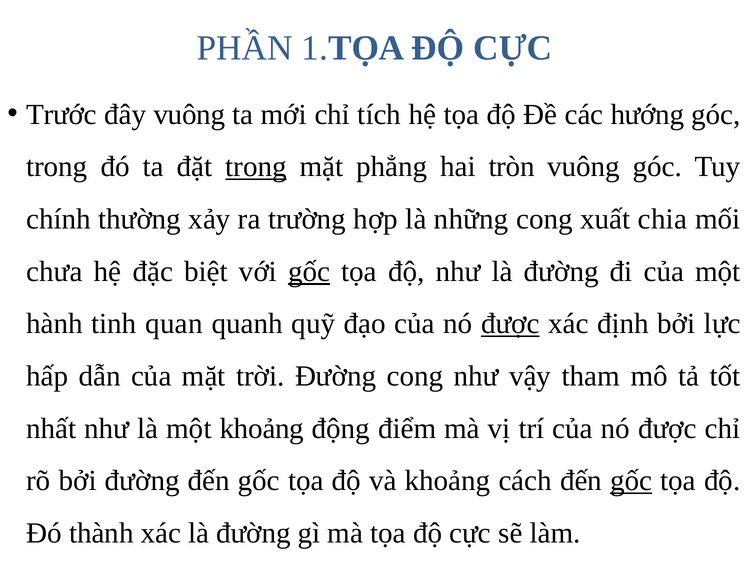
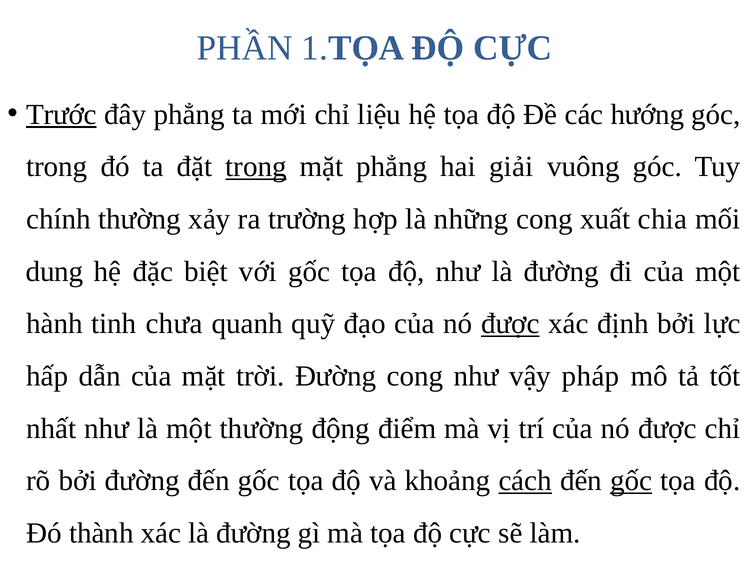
Trước underline: none -> present (62, 114)
đây vuông: vuông -> phẳng (189, 114)
tích: tích -> liệu (379, 114)
tròn: tròn -> giải (511, 167)
chưa: chưa -> dung (55, 271)
gốc underline: present -> none (309, 271)
quan: quan -> chưa (174, 324)
tham: tham -> pháp (591, 376)
một khoảng: khoảng -> thường (262, 428)
cách underline: none -> present (525, 481)
